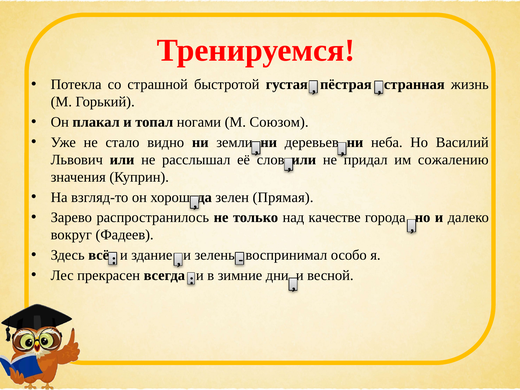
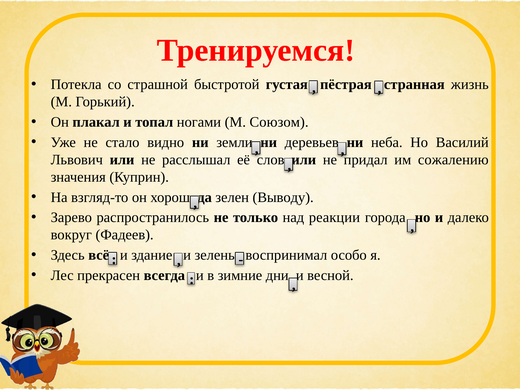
Прямая: Прямая -> Выводу (283, 197)
качестве: качестве -> реакции (334, 218)
